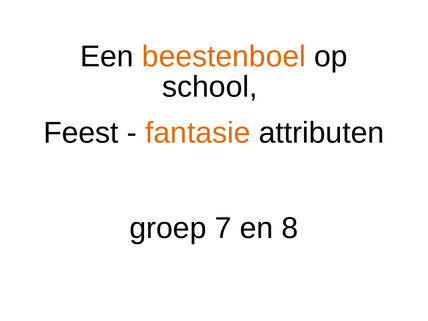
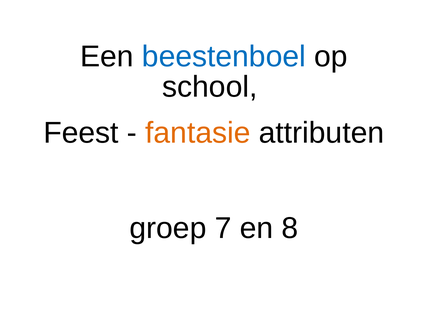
beestenboel colour: orange -> blue (224, 57)
